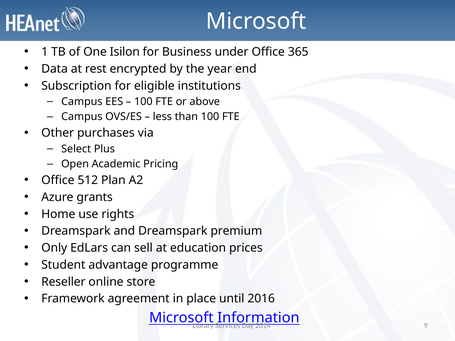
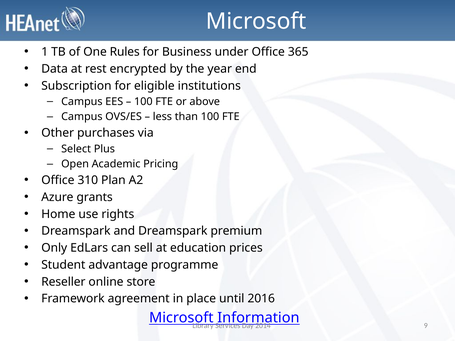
Isilon: Isilon -> Rules (125, 52)
512: 512 -> 310 (88, 180)
